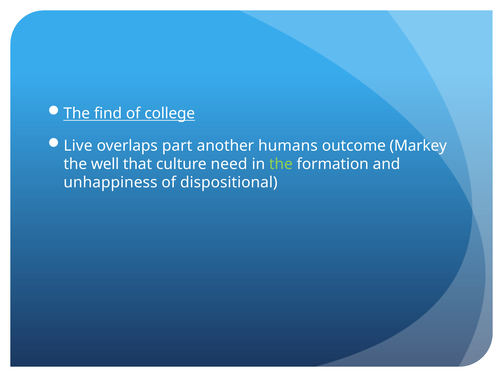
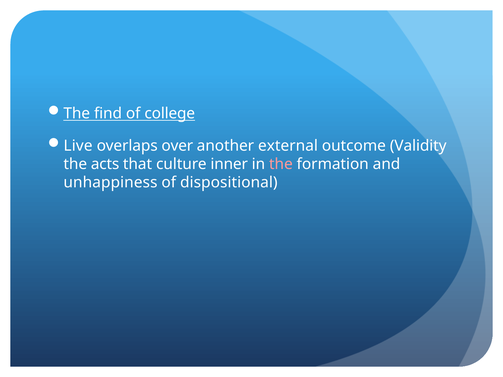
part: part -> over (177, 146)
humans: humans -> external (288, 146)
Markey: Markey -> Validity (418, 146)
well: well -> acts (105, 164)
need: need -> inner (229, 164)
the colour: light green -> pink (281, 164)
